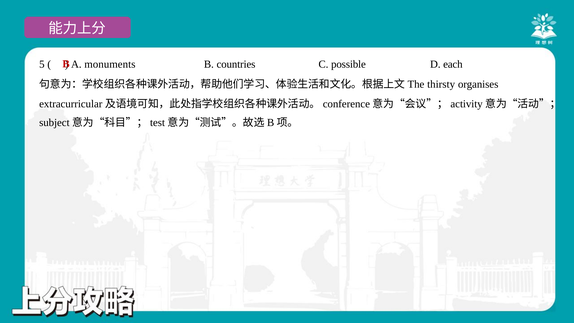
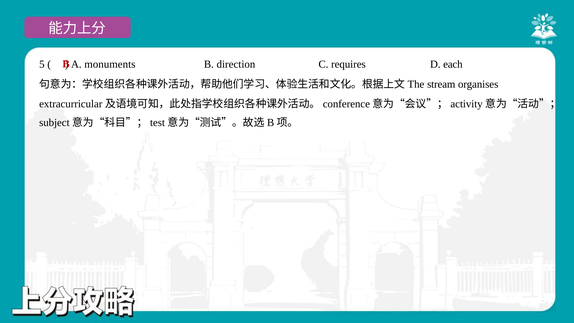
countries: countries -> direction (236, 64)
possible: possible -> requires (348, 64)
thirsty: thirsty -> stream (441, 84)
